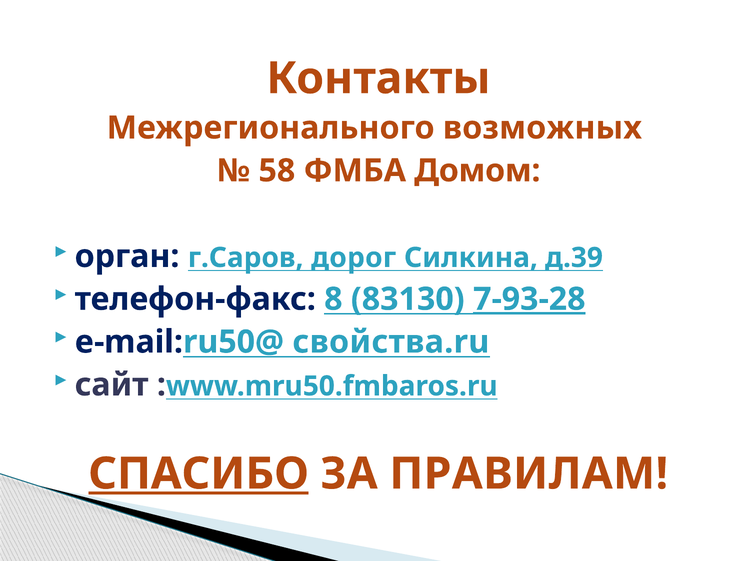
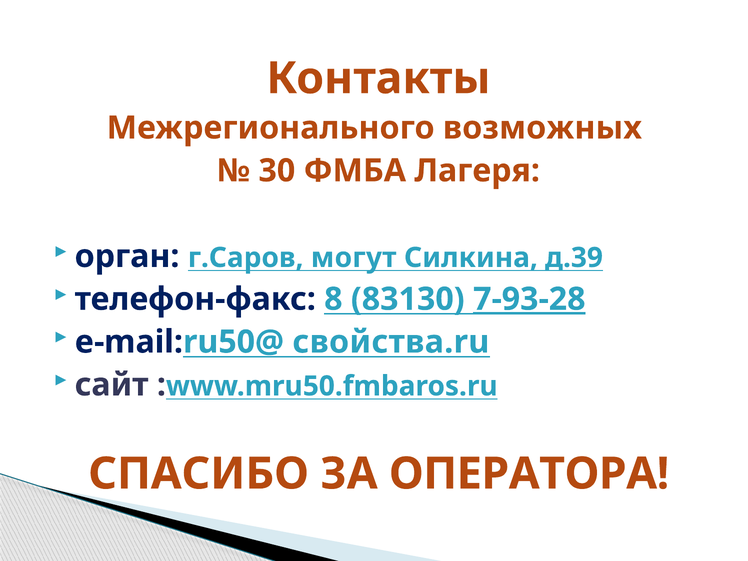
58: 58 -> 30 (277, 171)
Домом: Домом -> Лагеря (477, 171)
дорог: дорог -> могут (354, 258)
СПАСИБО underline: present -> none (199, 474)
ПРАВИЛАМ: ПРАВИЛАМ -> ОПЕРАТОРА (529, 474)
